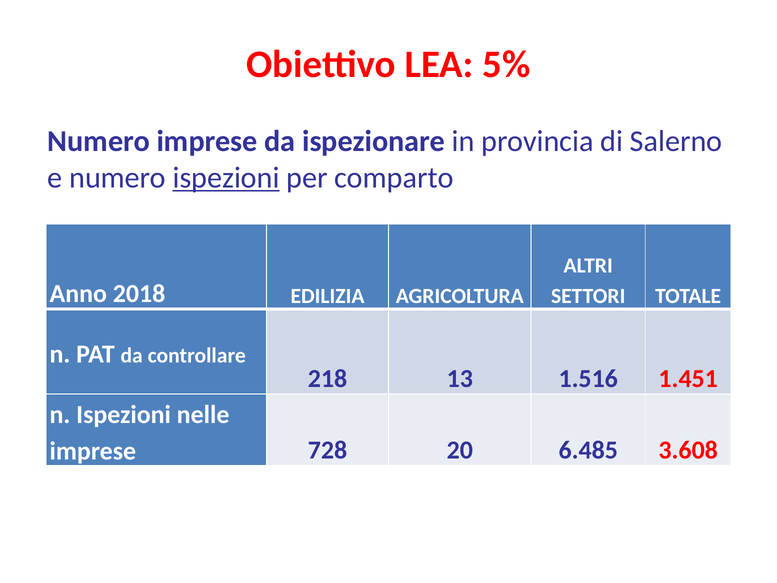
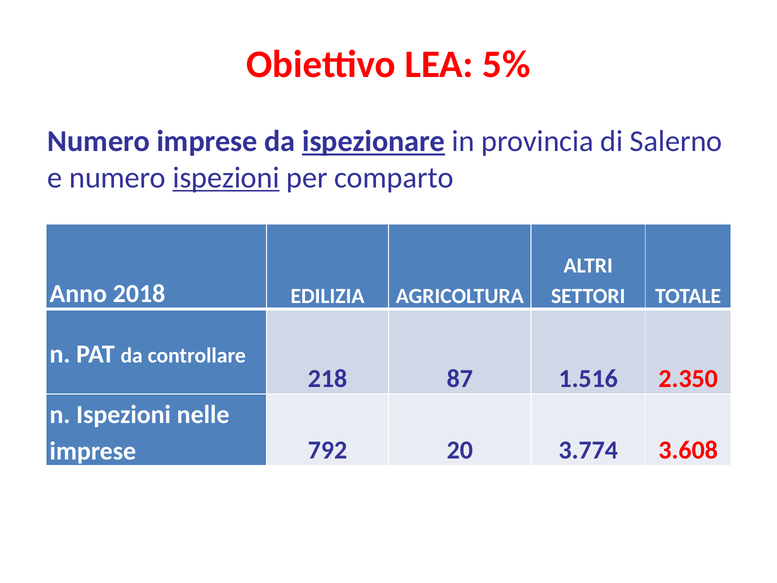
ispezionare underline: none -> present (374, 141)
13: 13 -> 87 (460, 378)
1.451: 1.451 -> 2.350 (688, 378)
728: 728 -> 792 (327, 450)
6.485: 6.485 -> 3.774 (588, 450)
